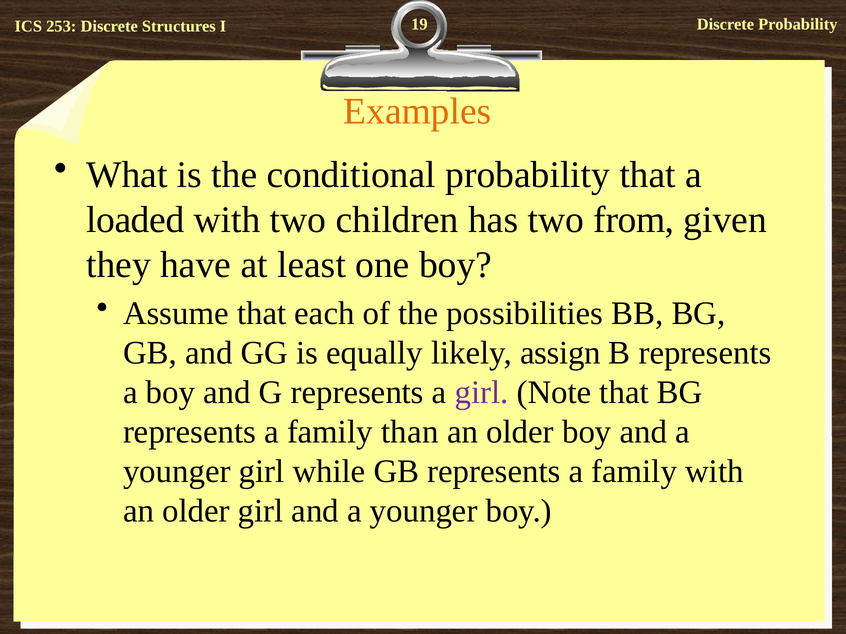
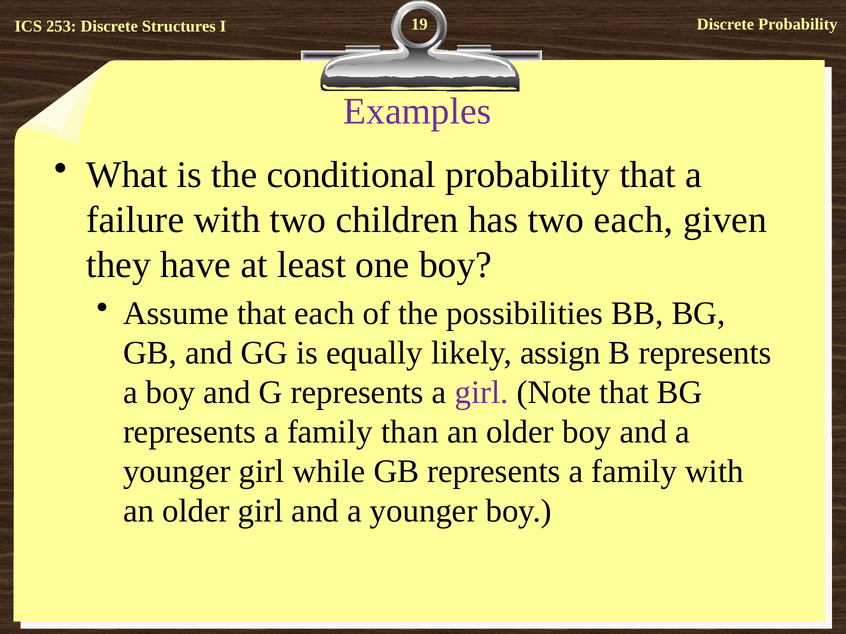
Examples colour: orange -> purple (417, 112)
loaded: loaded -> failure (135, 220)
two from: from -> each (634, 220)
